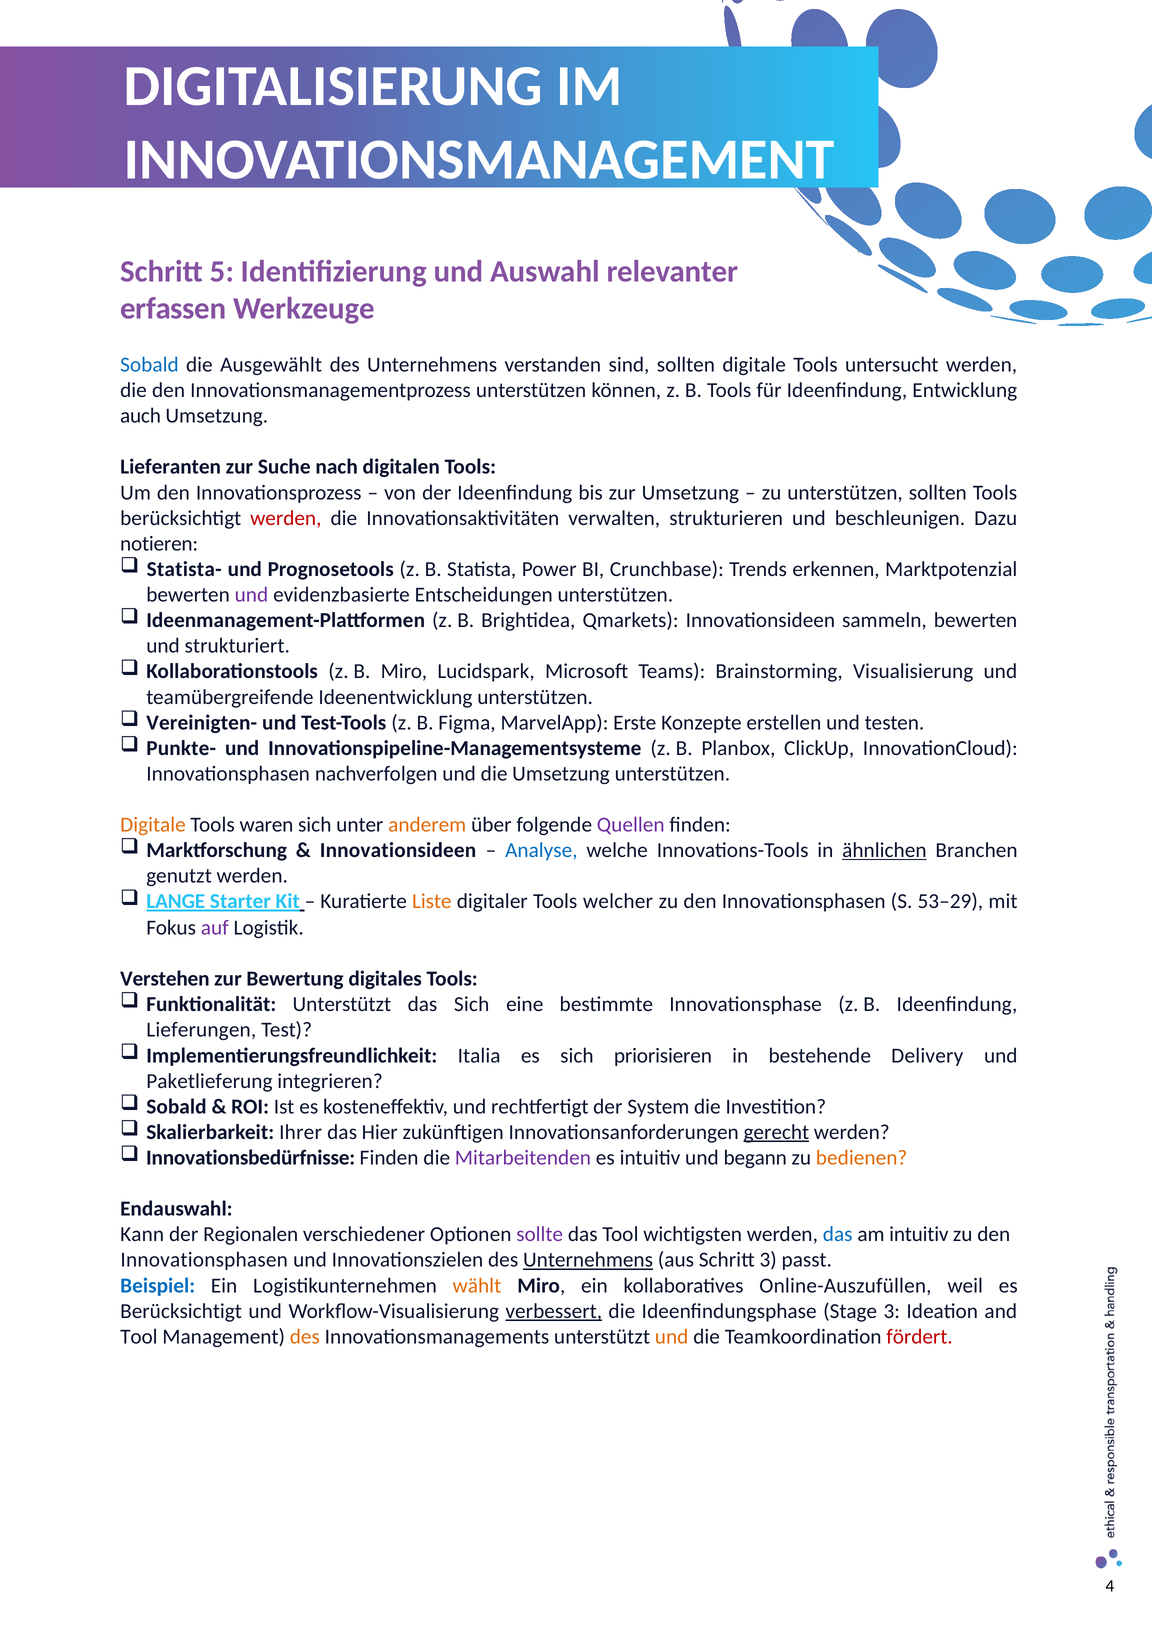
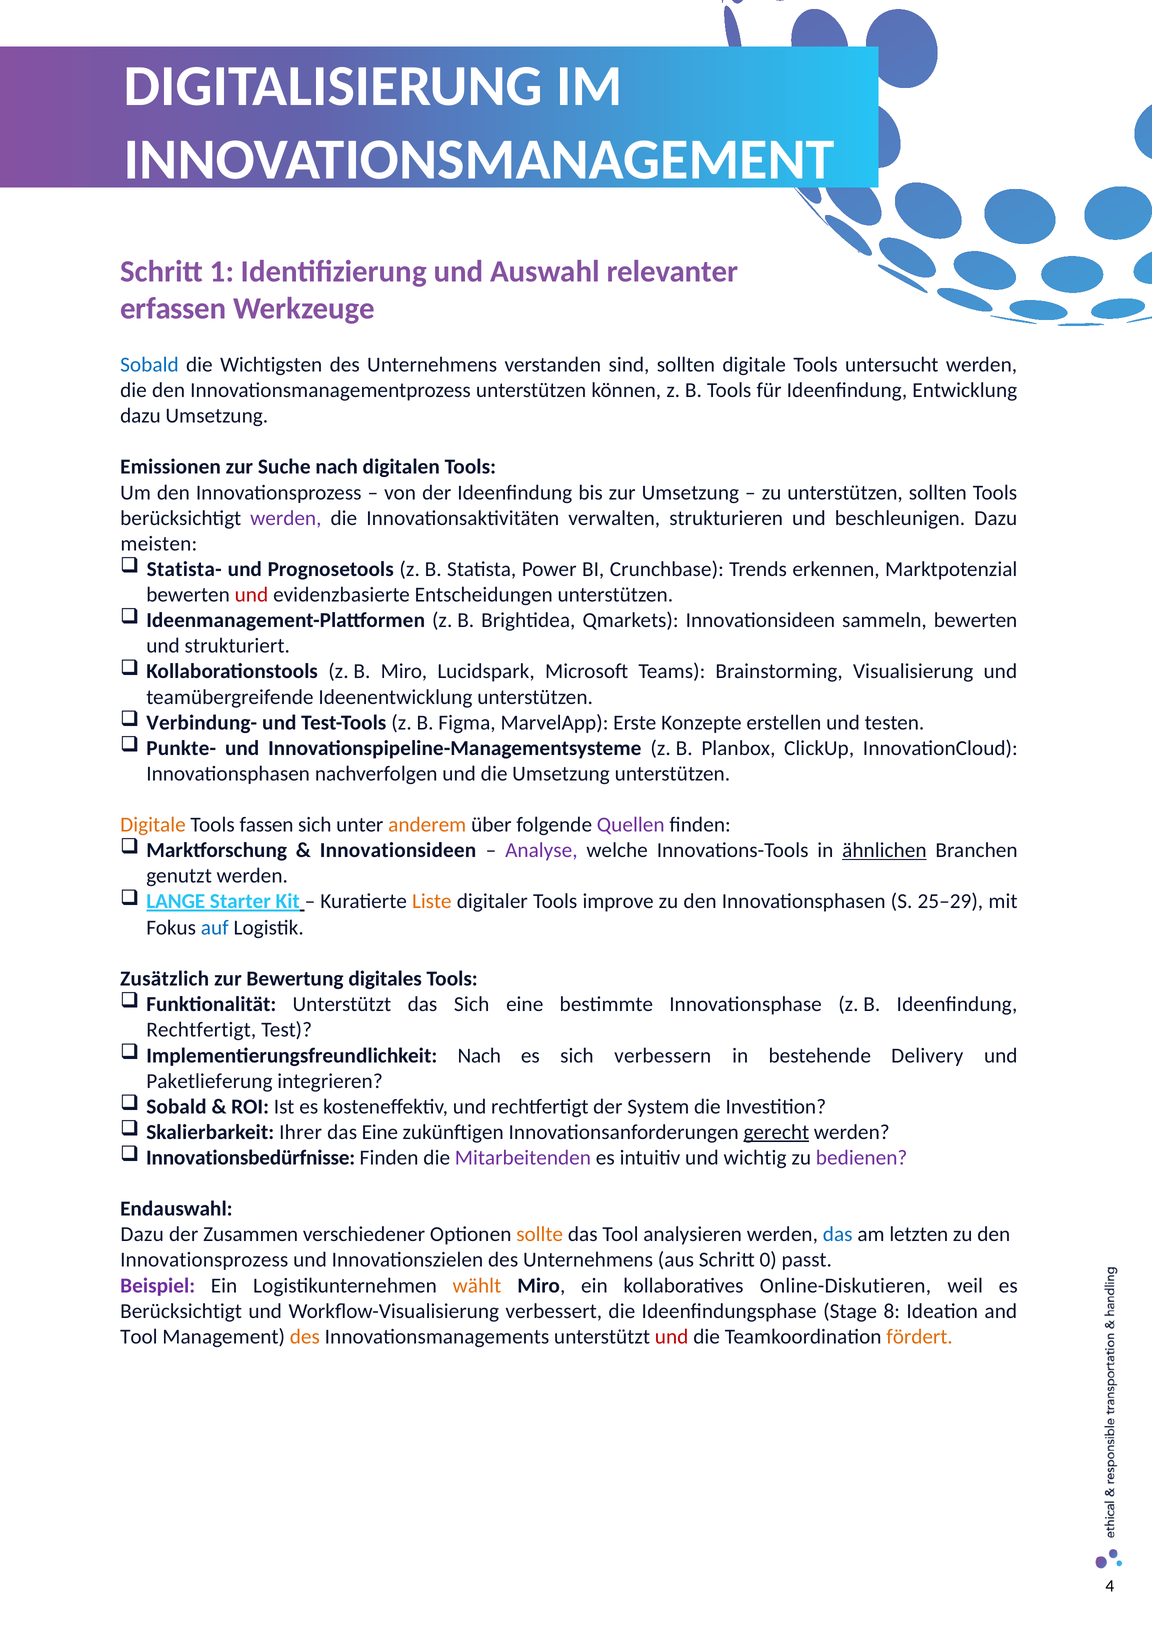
5: 5 -> 1 (222, 271)
Ausgewählt: Ausgewählt -> Wichtigsten (271, 365)
auch: auch -> dazu (140, 416)
Lieferanten: Lieferanten -> Emissionen (171, 467)
werden colour: red -> purple (286, 518)
notieren: notieren -> meisten (159, 544)
und colour: purple -> red (251, 595)
Vereinigten-: Vereinigten- -> Verbindung- (202, 723)
waren: waren -> fassen (267, 825)
Analyse colour: blue -> purple (541, 850)
welcher: welcher -> improve (618, 902)
53–29: 53–29 -> 25–29 (950, 902)
auf colour: purple -> blue (215, 928)
Verstehen: Verstehen -> Zusätzlich (165, 979)
Lieferungen: Lieferungen -> Rechtfertigt (201, 1030)
Implementierungsfreundlichkeit Italia: Italia -> Nach (479, 1056)
priorisieren: priorisieren -> verbessern (663, 1056)
das Hier: Hier -> Eine (380, 1132)
begann: begann -> wichtig (755, 1158)
bedienen colour: orange -> purple (862, 1158)
Kann: Kann -> Dazu (142, 1235)
Regionalen: Regionalen -> Zusammen (251, 1235)
sollte colour: purple -> orange (540, 1235)
wichtigsten: wichtigsten -> analysieren (693, 1235)
am intuitiv: intuitiv -> letzten (919, 1235)
Innovationsphasen: Innovationsphasen -> Innovationsprozess (204, 1260)
Unternehmens underline: present -> none (588, 1260)
Schritt 3: 3 -> 0 (768, 1260)
Beispiel colour: blue -> purple (158, 1286)
Online-Auszufüllen: Online-Auszufüllen -> Online-Diskutieren (845, 1286)
verbessert underline: present -> none (554, 1311)
Stage 3: 3 -> 8 (892, 1311)
und colour: orange -> red (672, 1337)
fördert colour: red -> orange (920, 1337)
